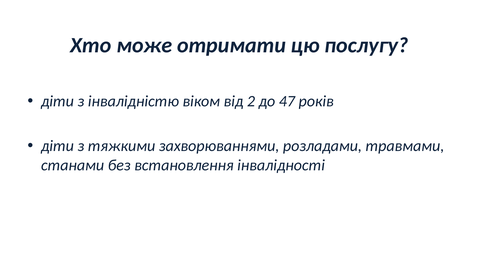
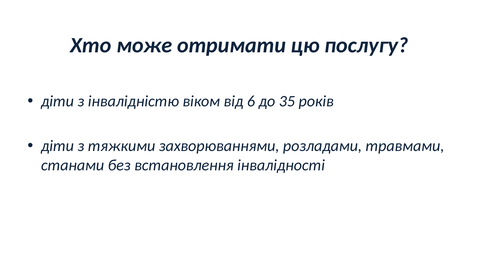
2: 2 -> 6 (251, 101)
47: 47 -> 35 (287, 101)
